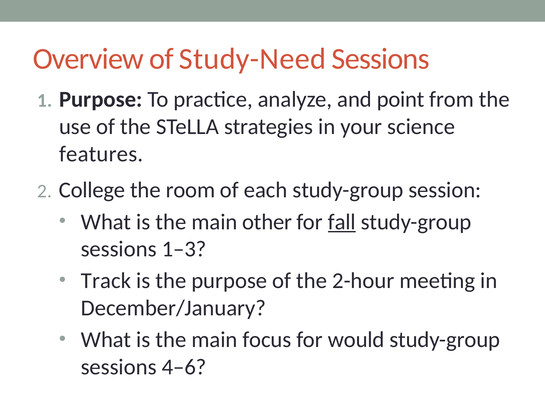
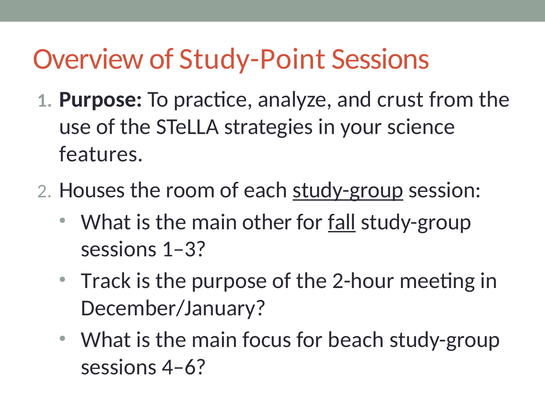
Study-Need: Study-Need -> Study-Point (252, 59)
point: point -> crust (400, 100)
College: College -> Houses (92, 191)
study-group underline: none -> present (348, 191)
would: would -> beach (356, 340)
